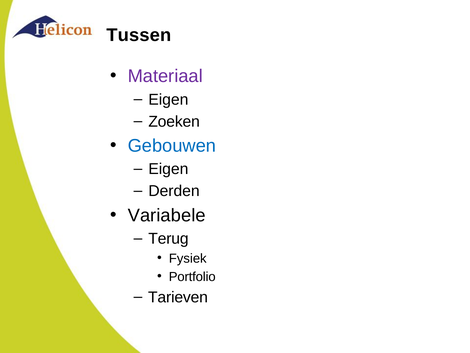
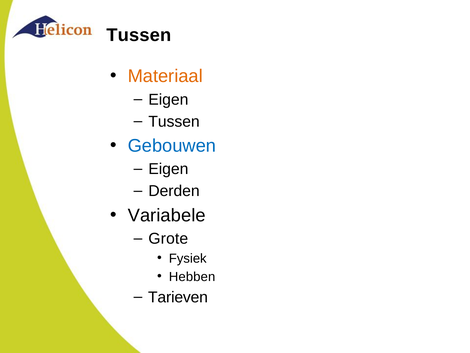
Materiaal colour: purple -> orange (165, 76)
Zoeken: Zoeken -> Tussen (174, 121)
Terug: Terug -> Grote (168, 238)
Portfolio: Portfolio -> Hebben (192, 276)
